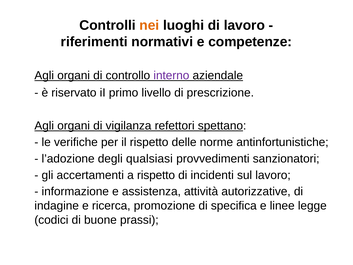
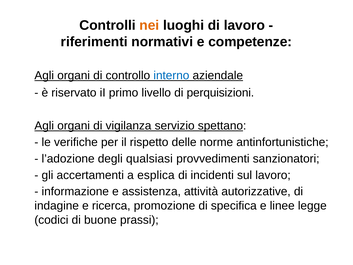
interno colour: purple -> blue (171, 75)
prescrizione: prescrizione -> perquisizioni (220, 93)
refettori: refettori -> servizio (175, 126)
a rispetto: rispetto -> esplica (156, 175)
